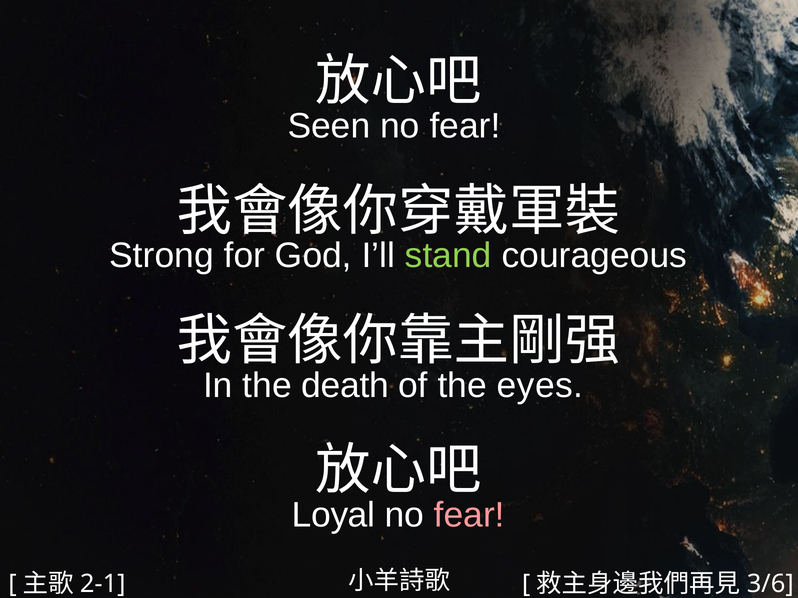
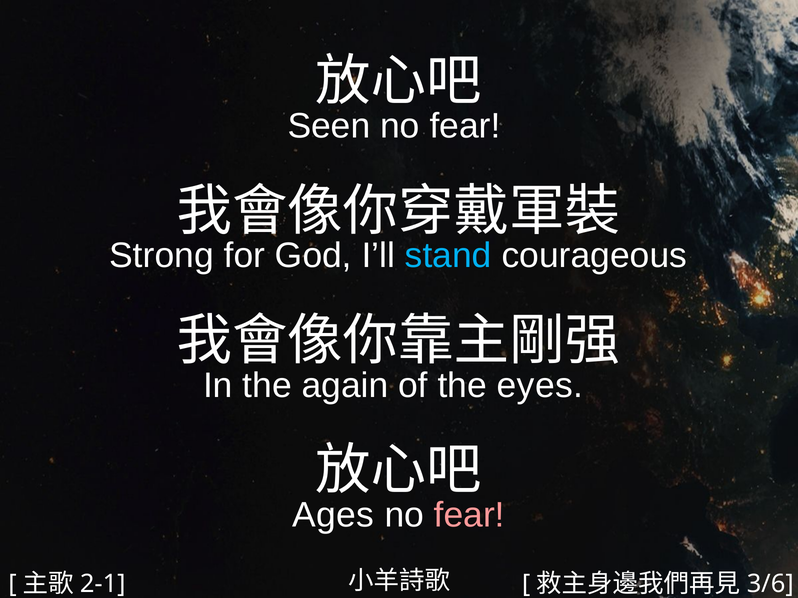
stand colour: light green -> light blue (448, 256)
death: death -> again (345, 386)
Loyal: Loyal -> Ages (333, 516)
